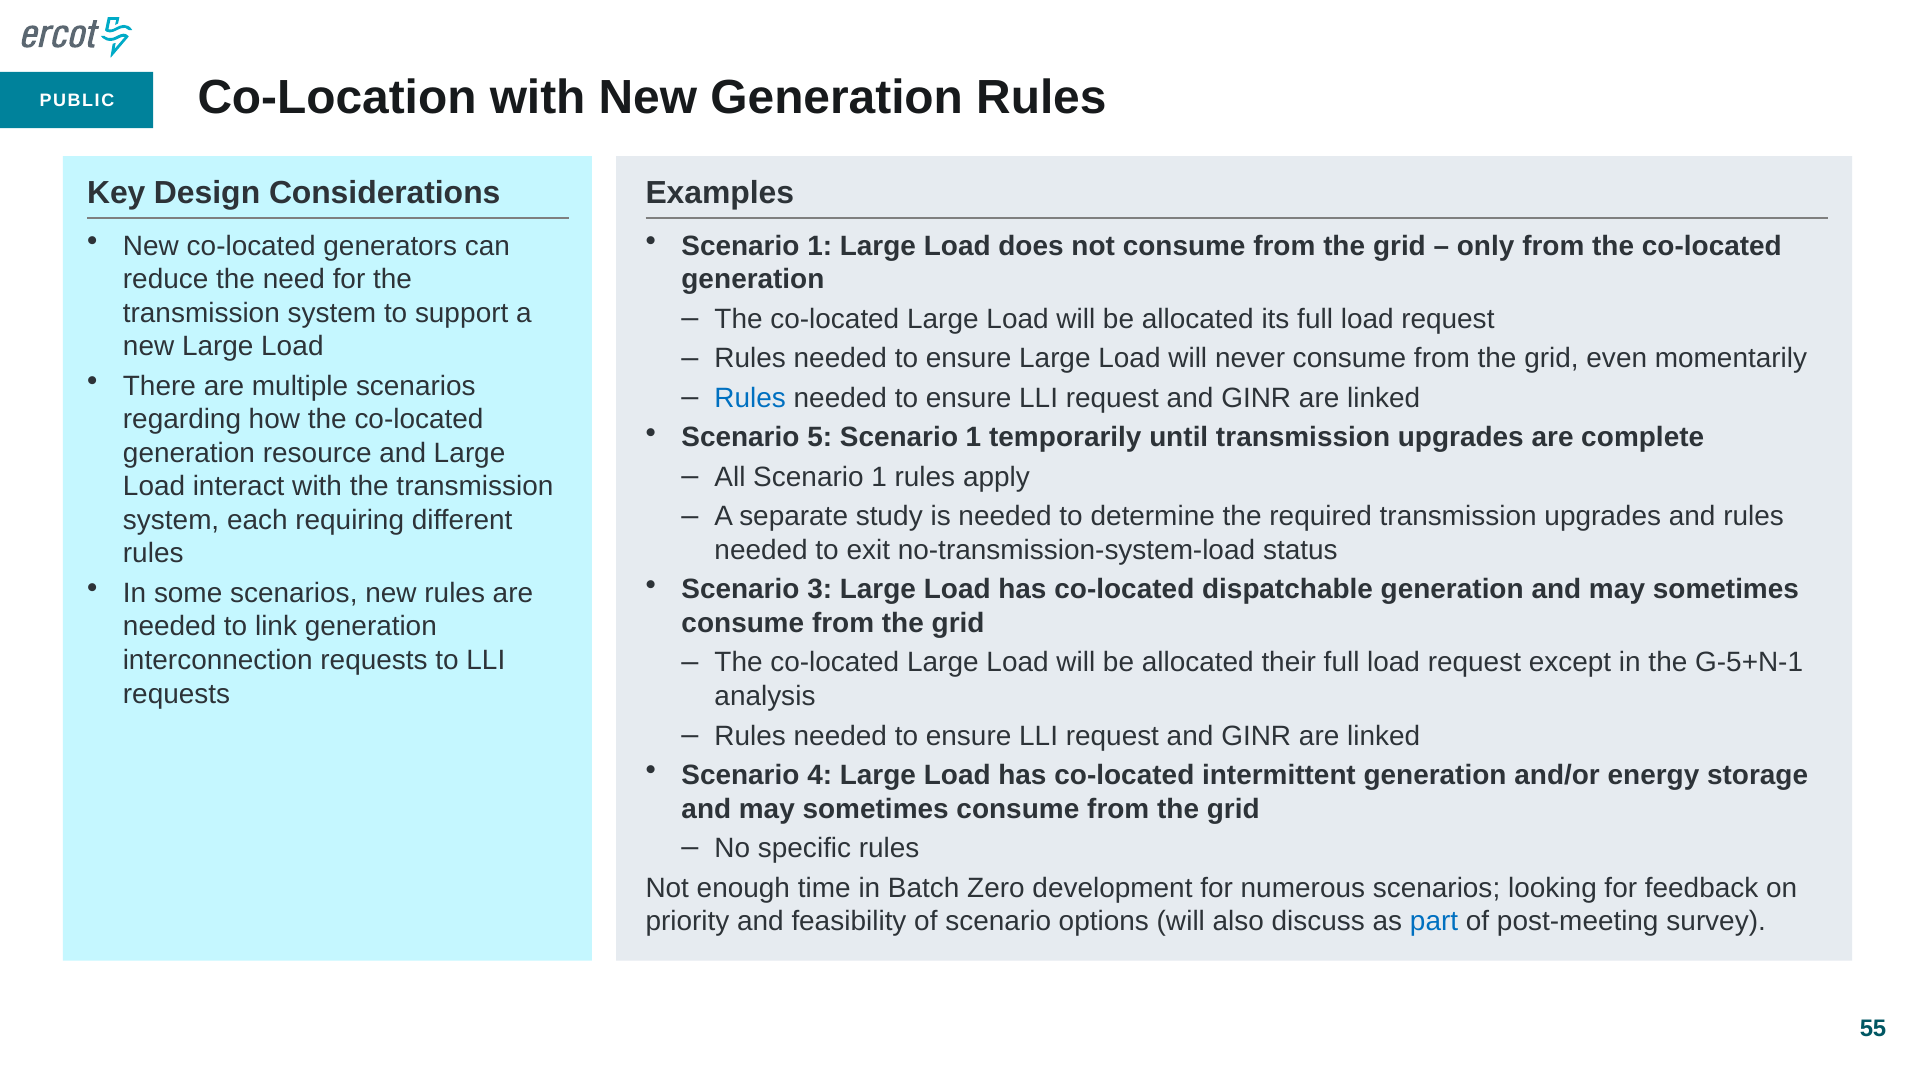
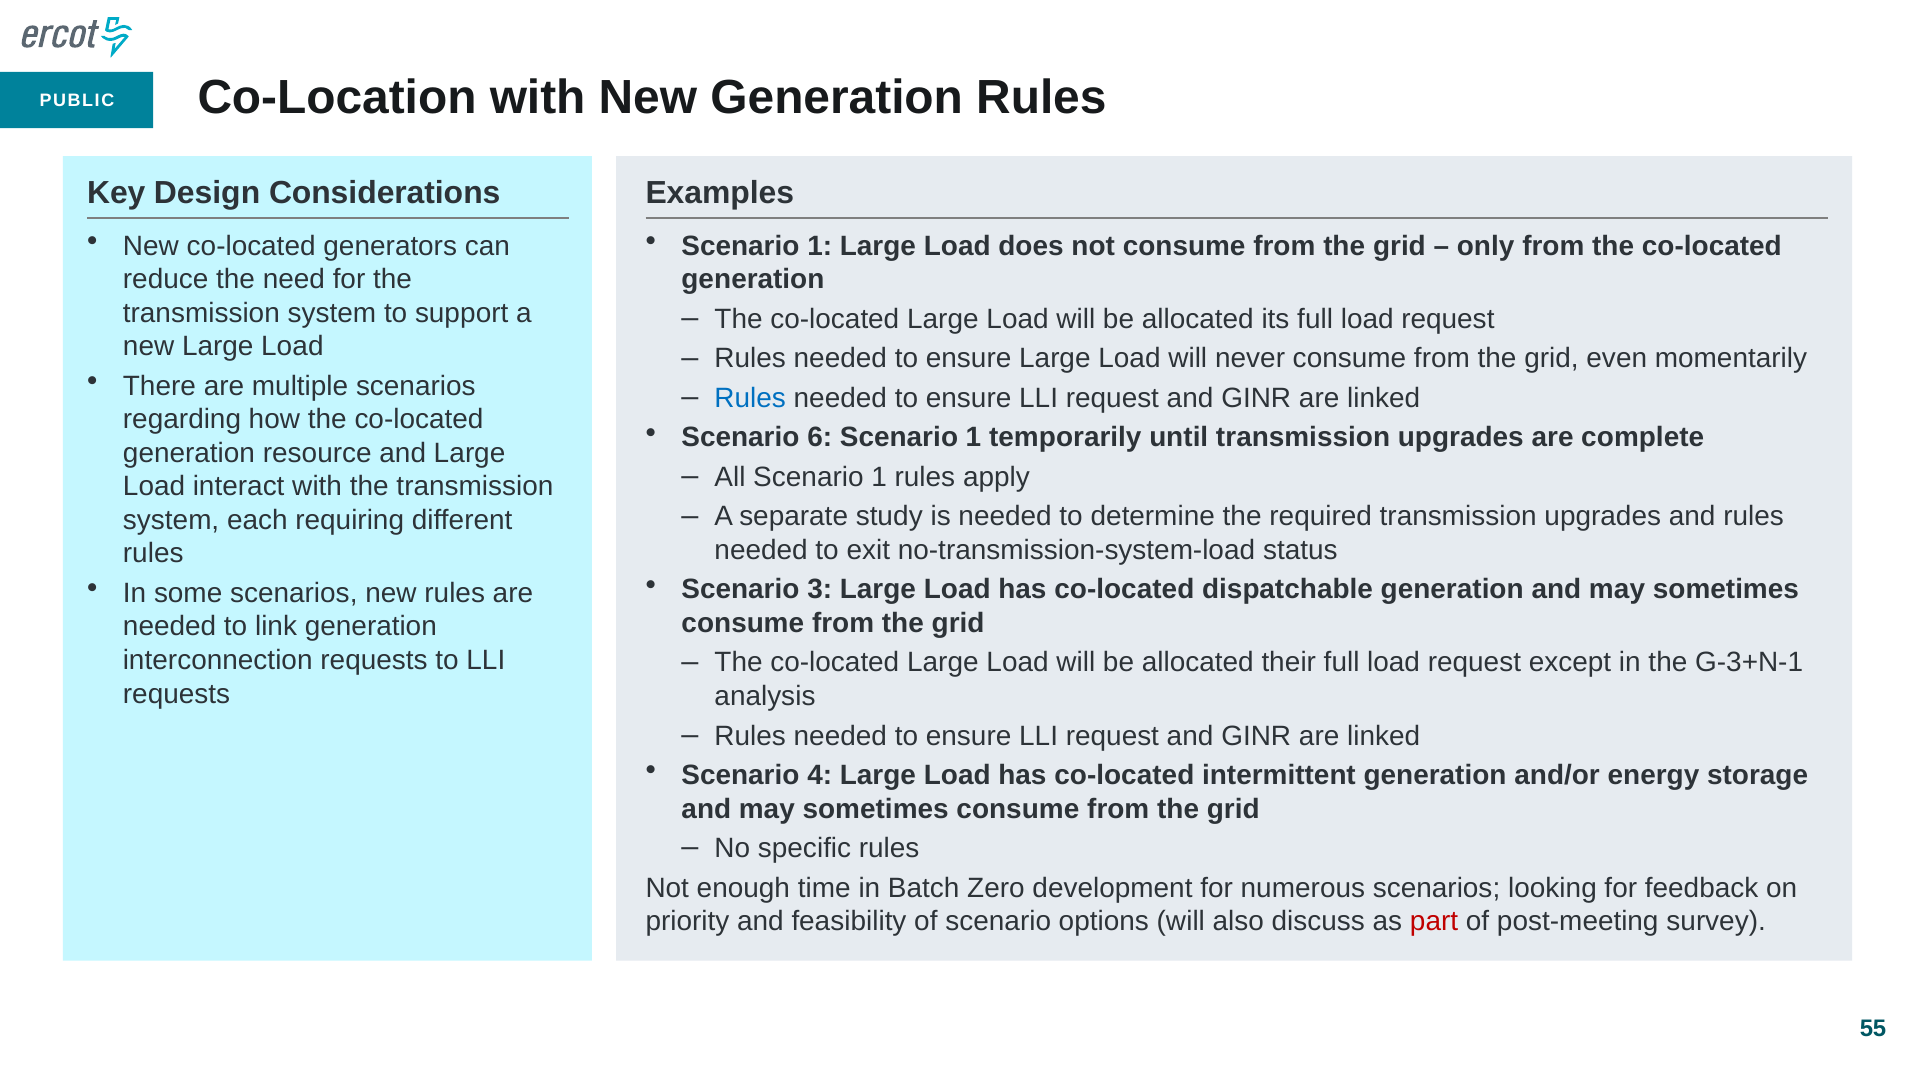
5: 5 -> 6 (820, 438)
G-5+N-1: G-5+N-1 -> G-3+N-1 (1749, 663)
part colour: blue -> red (1434, 922)
